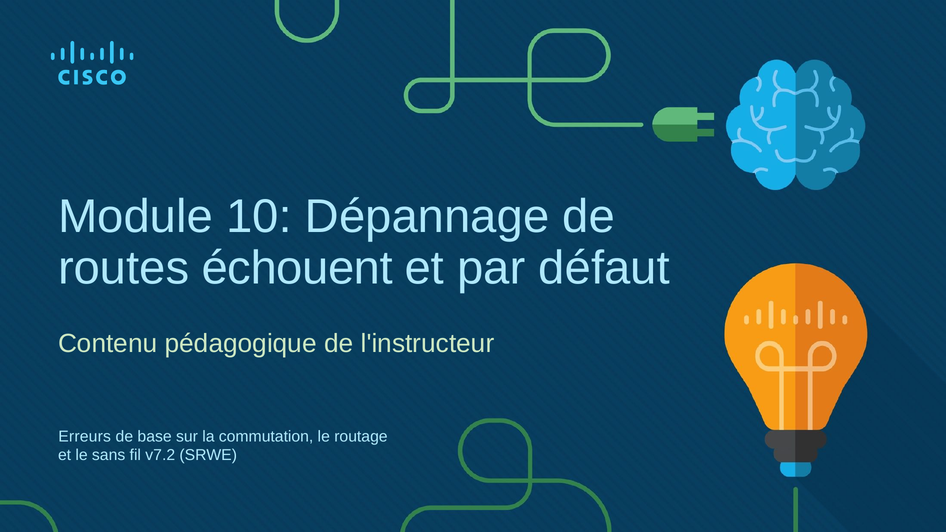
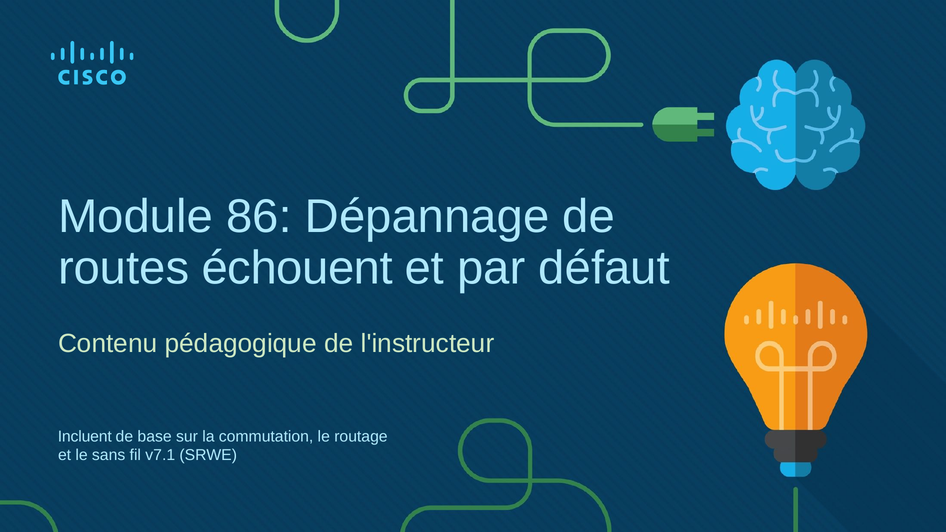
10: 10 -> 86 (259, 217)
Erreurs: Erreurs -> Incluent (85, 436)
v7.2: v7.2 -> v7.1 (160, 455)
